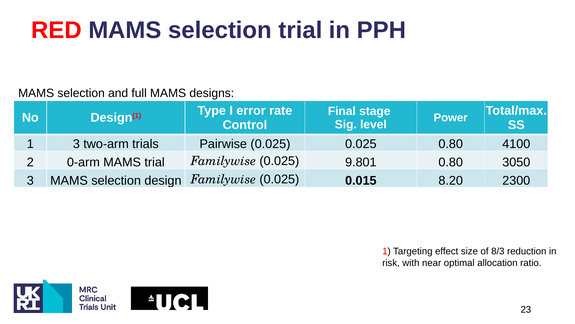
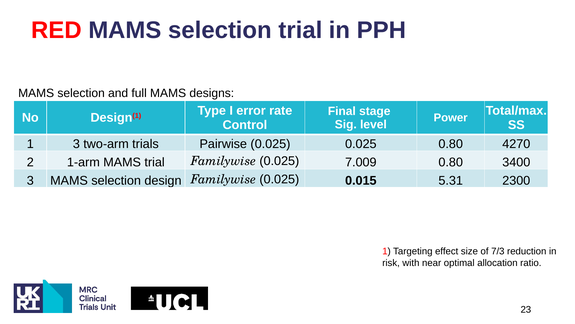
4100: 4100 -> 4270 (516, 144)
0-arm: 0-arm -> 1-arm (83, 162)
9.801: 9.801 -> 7.009 (361, 162)
3050: 3050 -> 3400 (516, 162)
8.20: 8.20 -> 5.31 (451, 180)
8/3: 8/3 -> 7/3 (498, 251)
